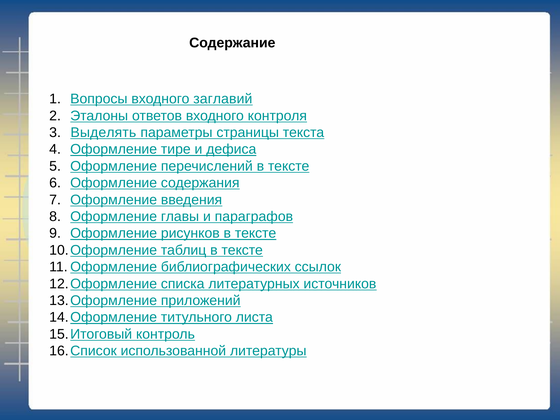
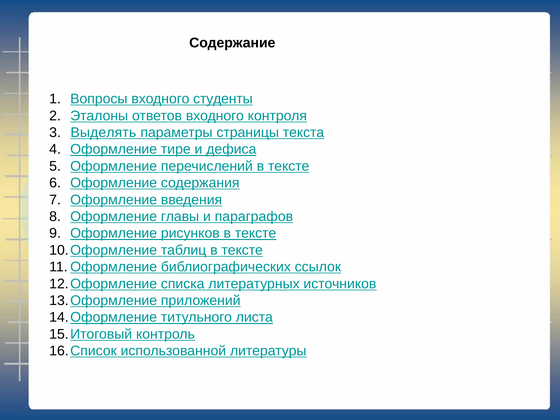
заглавий: заглавий -> студенты (223, 99)
